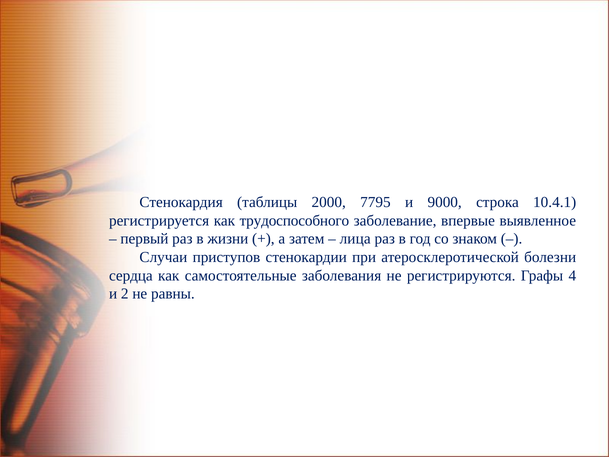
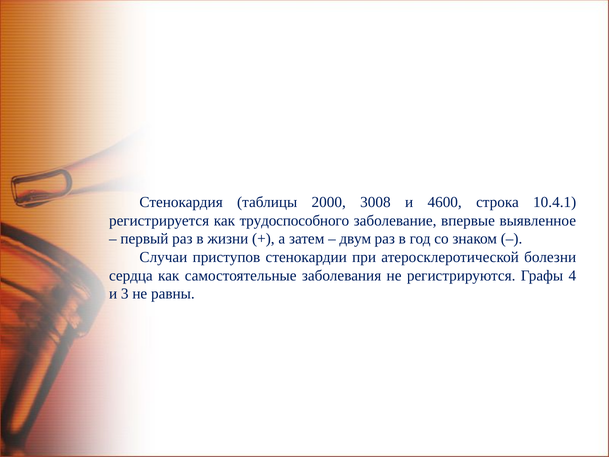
7795: 7795 -> 3008 (375, 202)
9000: 9000 -> 4600 (445, 202)
лица: лица -> двум (355, 239)
2: 2 -> 3 (125, 294)
